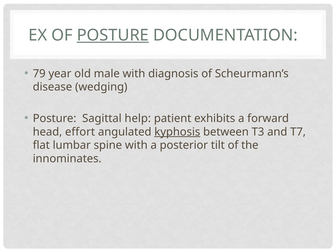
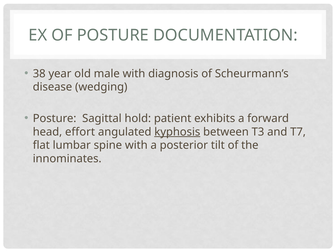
POSTURE underline: present -> none (113, 35)
79: 79 -> 38 (39, 74)
help: help -> hold (138, 118)
